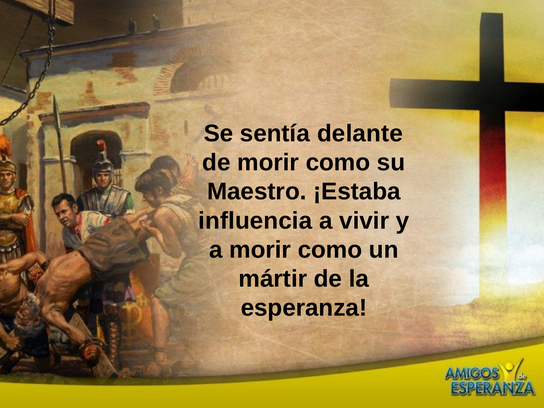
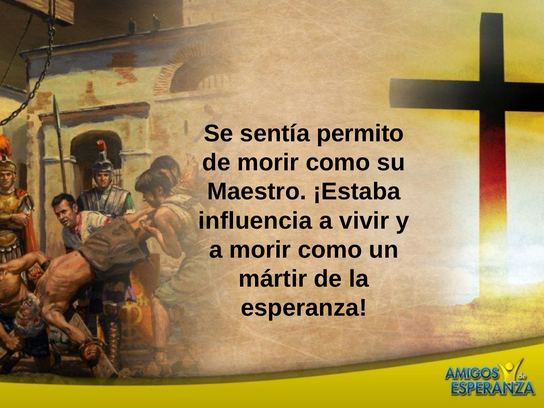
delante: delante -> permito (360, 134)
